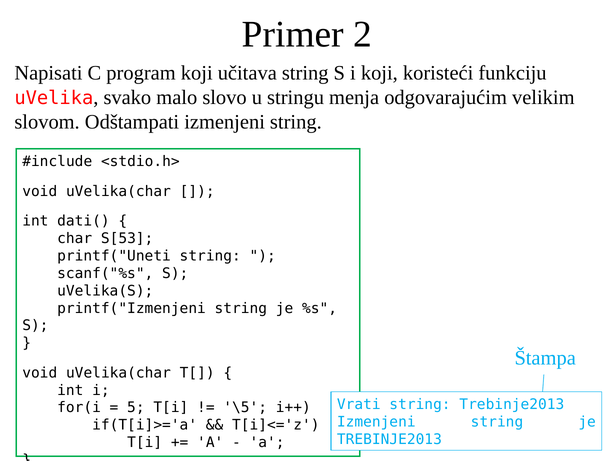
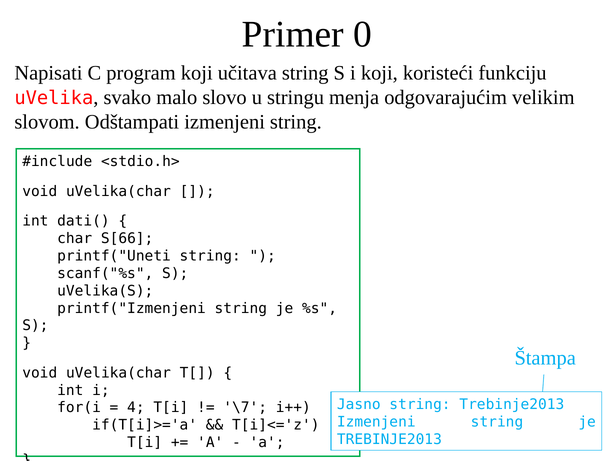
2: 2 -> 0 (363, 34)
S[53: S[53 -> S[66 (127, 238)
Vrati: Vrati -> Jasno (359, 404)
5: 5 -> 4 (136, 407)
\5: \5 -> \7 (245, 407)
